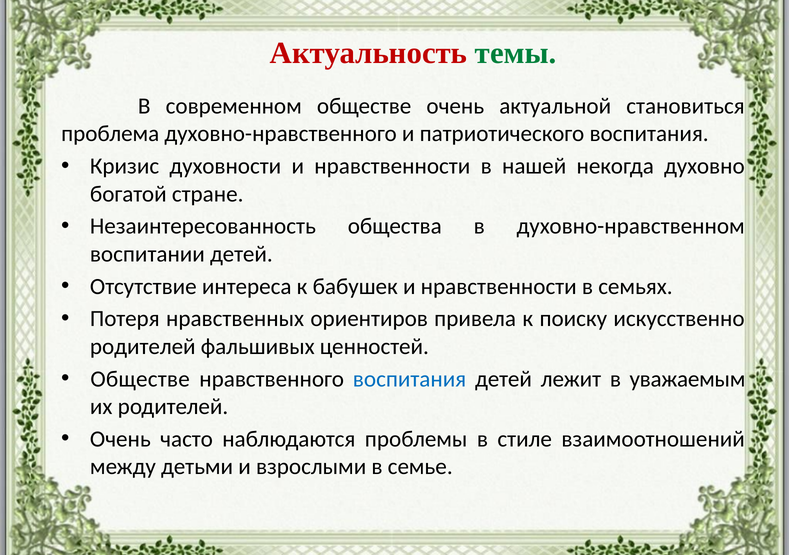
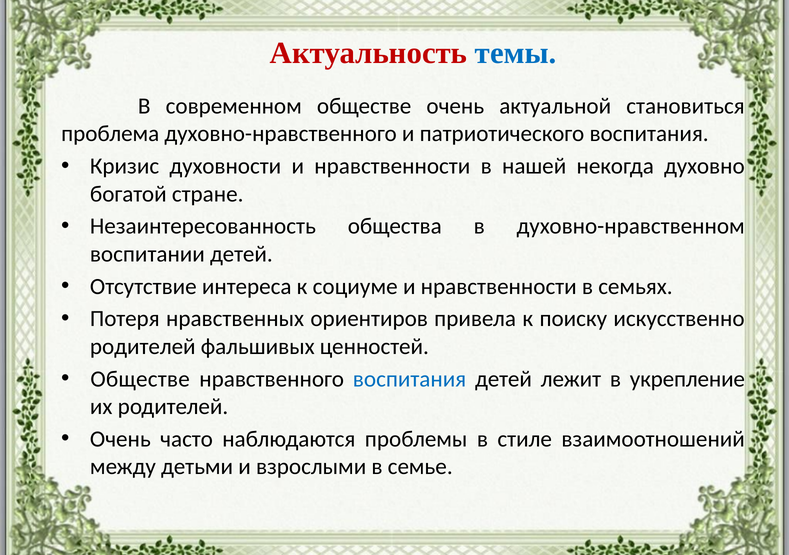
темы colour: green -> blue (516, 53)
бабушек: бабушек -> социуме (355, 286)
уважаемым: уважаемым -> укрепление (687, 379)
